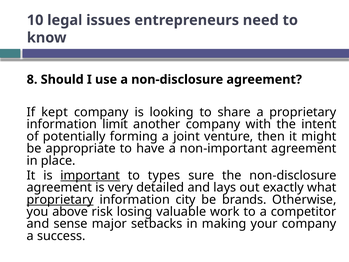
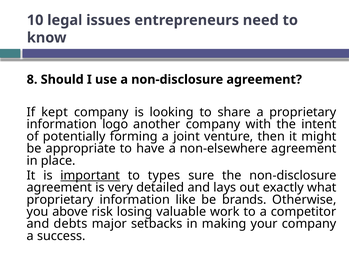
limit: limit -> logo (115, 124)
non-important: non-important -> non-elsewhere (224, 148)
proprietary underline: present -> none (60, 199)
city: city -> like (186, 199)
sense: sense -> debts (70, 224)
